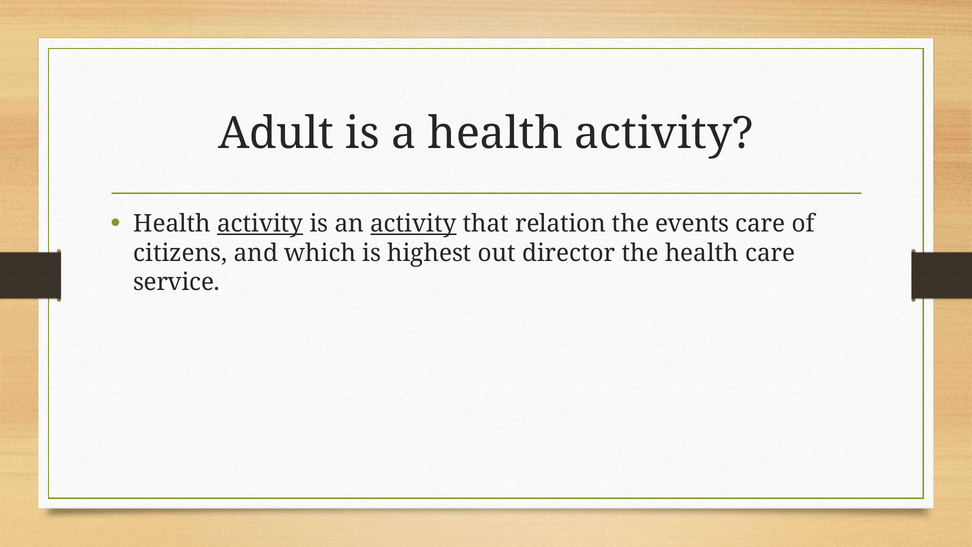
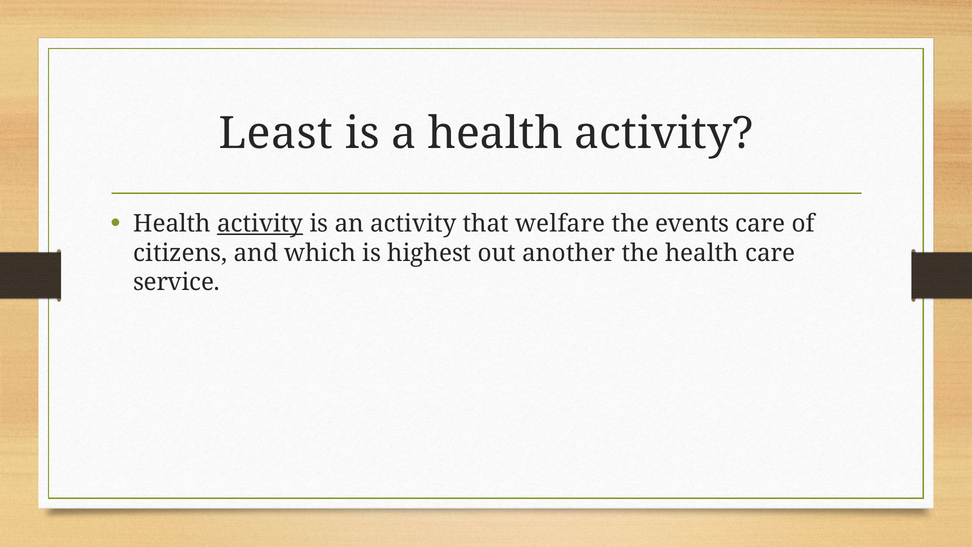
Adult: Adult -> Least (276, 133)
activity underline: present -> none (413, 224)
relation: relation -> welfare (560, 224)
director: director -> another (569, 253)
